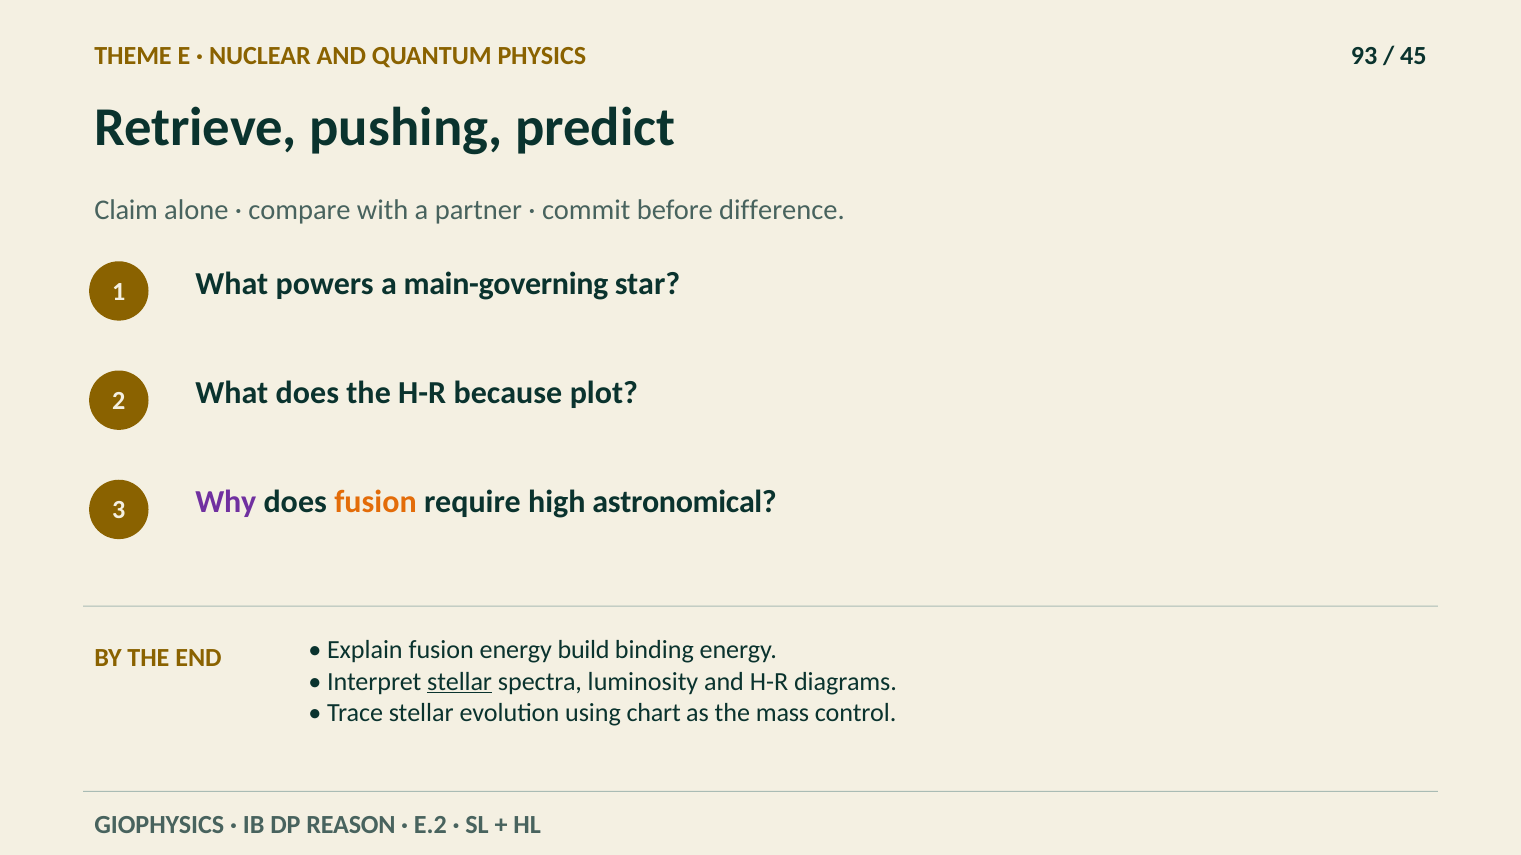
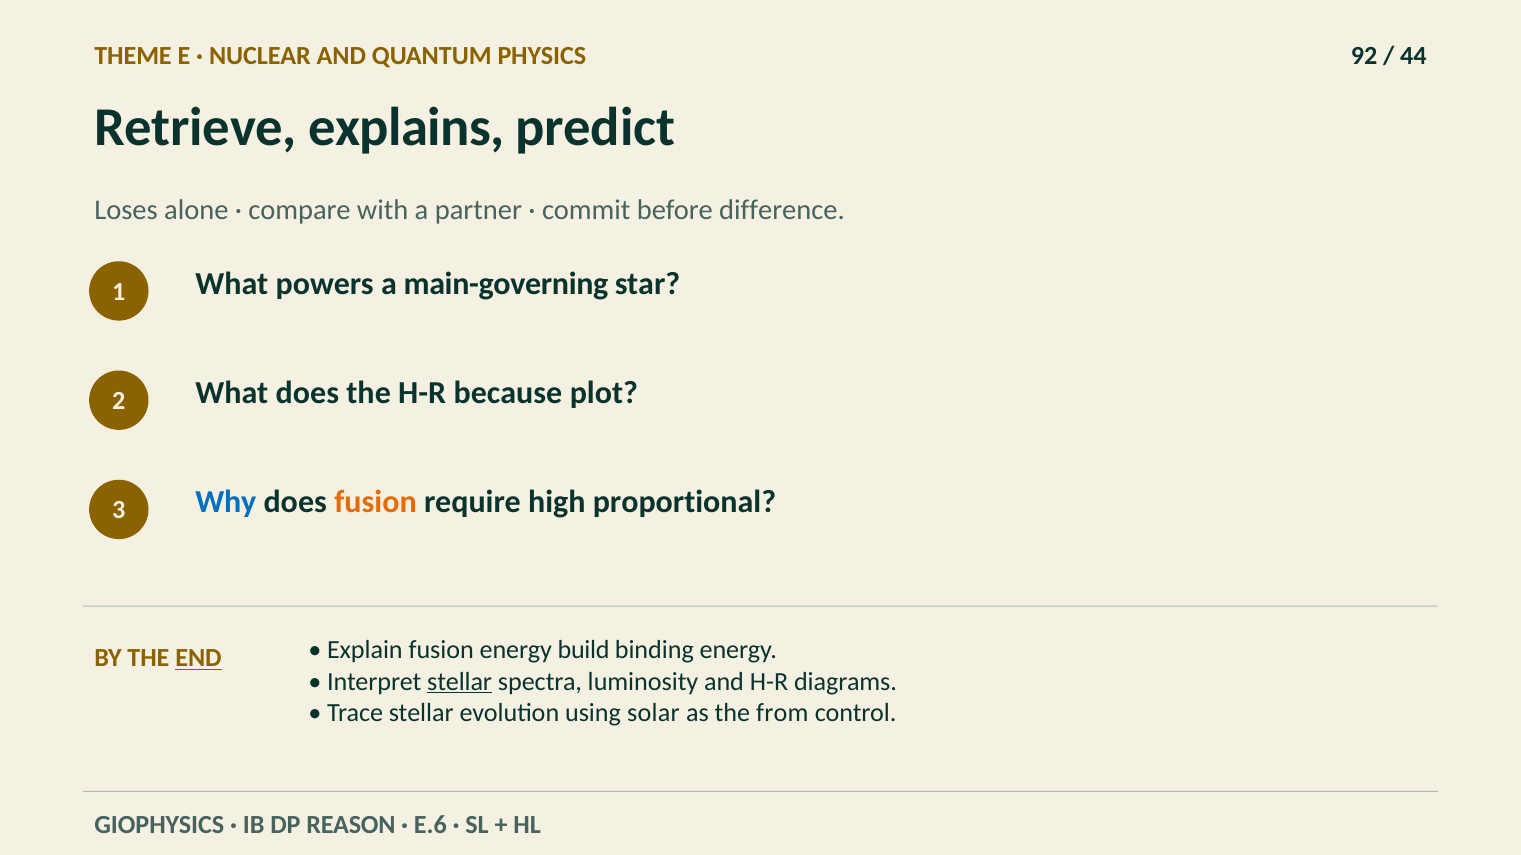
93: 93 -> 92 (1364, 56)
45: 45 -> 44 (1413, 56)
pushing: pushing -> explains (406, 128)
Claim: Claim -> Loses (126, 210)
Why colour: purple -> blue (226, 502)
astronomical: astronomical -> proportional (684, 502)
END underline: none -> present (199, 659)
chart: chart -> solar (653, 713)
mass: mass -> from (782, 713)
E.2: E.2 -> E.6 (430, 825)
